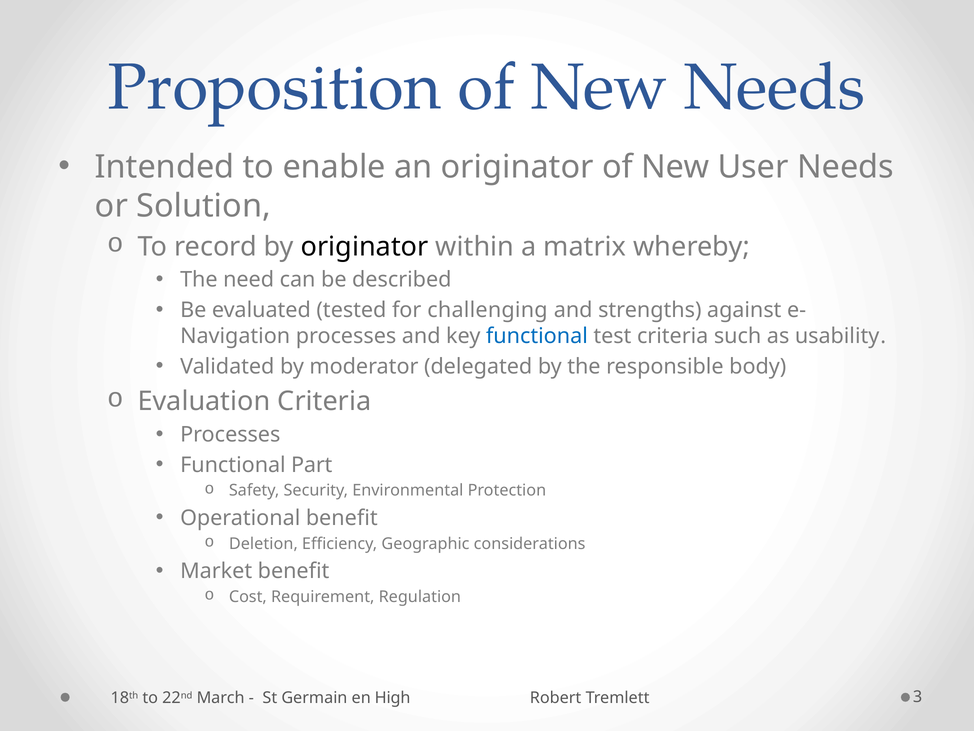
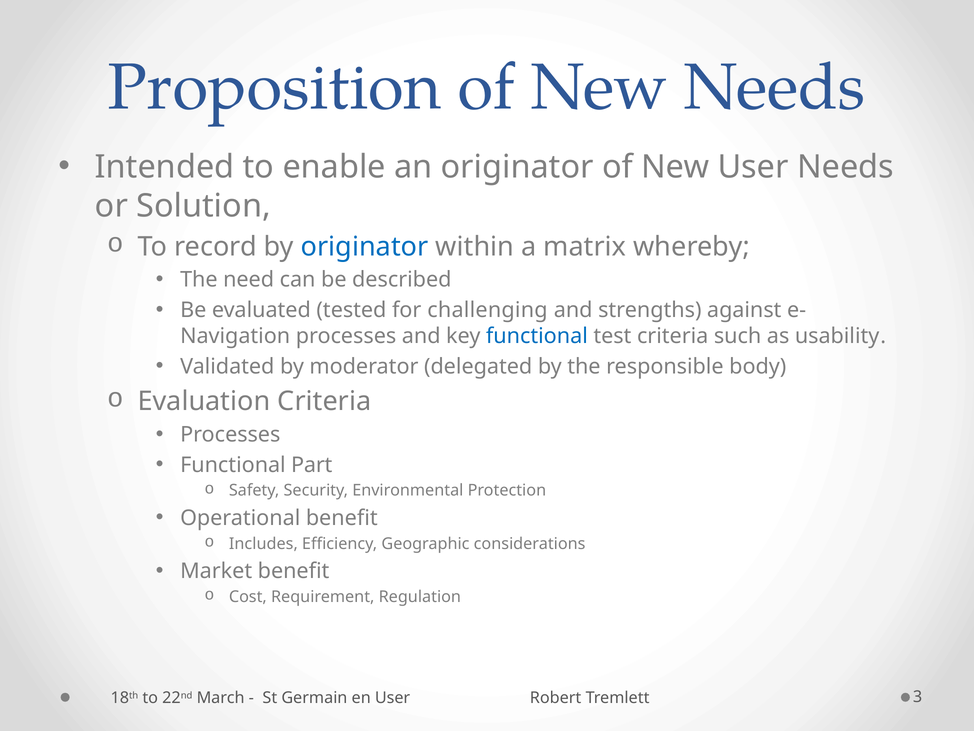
originator colour: black -> blue (365, 246)
Deletion: Deletion -> Includes (263, 543)
en High: High -> User (393, 698)
